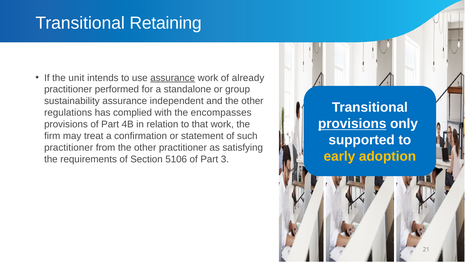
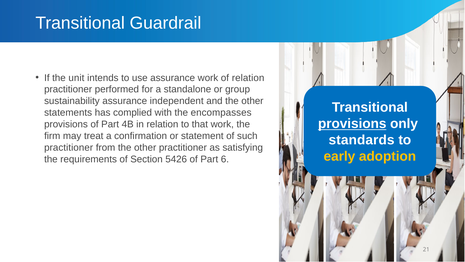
Retaining: Retaining -> Guardrail (165, 23)
assurance underline: present -> none (173, 78)
of already: already -> relation (248, 78)
regulations: regulations -> statements (68, 113)
supported: supported -> standards (362, 140)
5106: 5106 -> 5426 (176, 159)
3: 3 -> 6 (225, 159)
